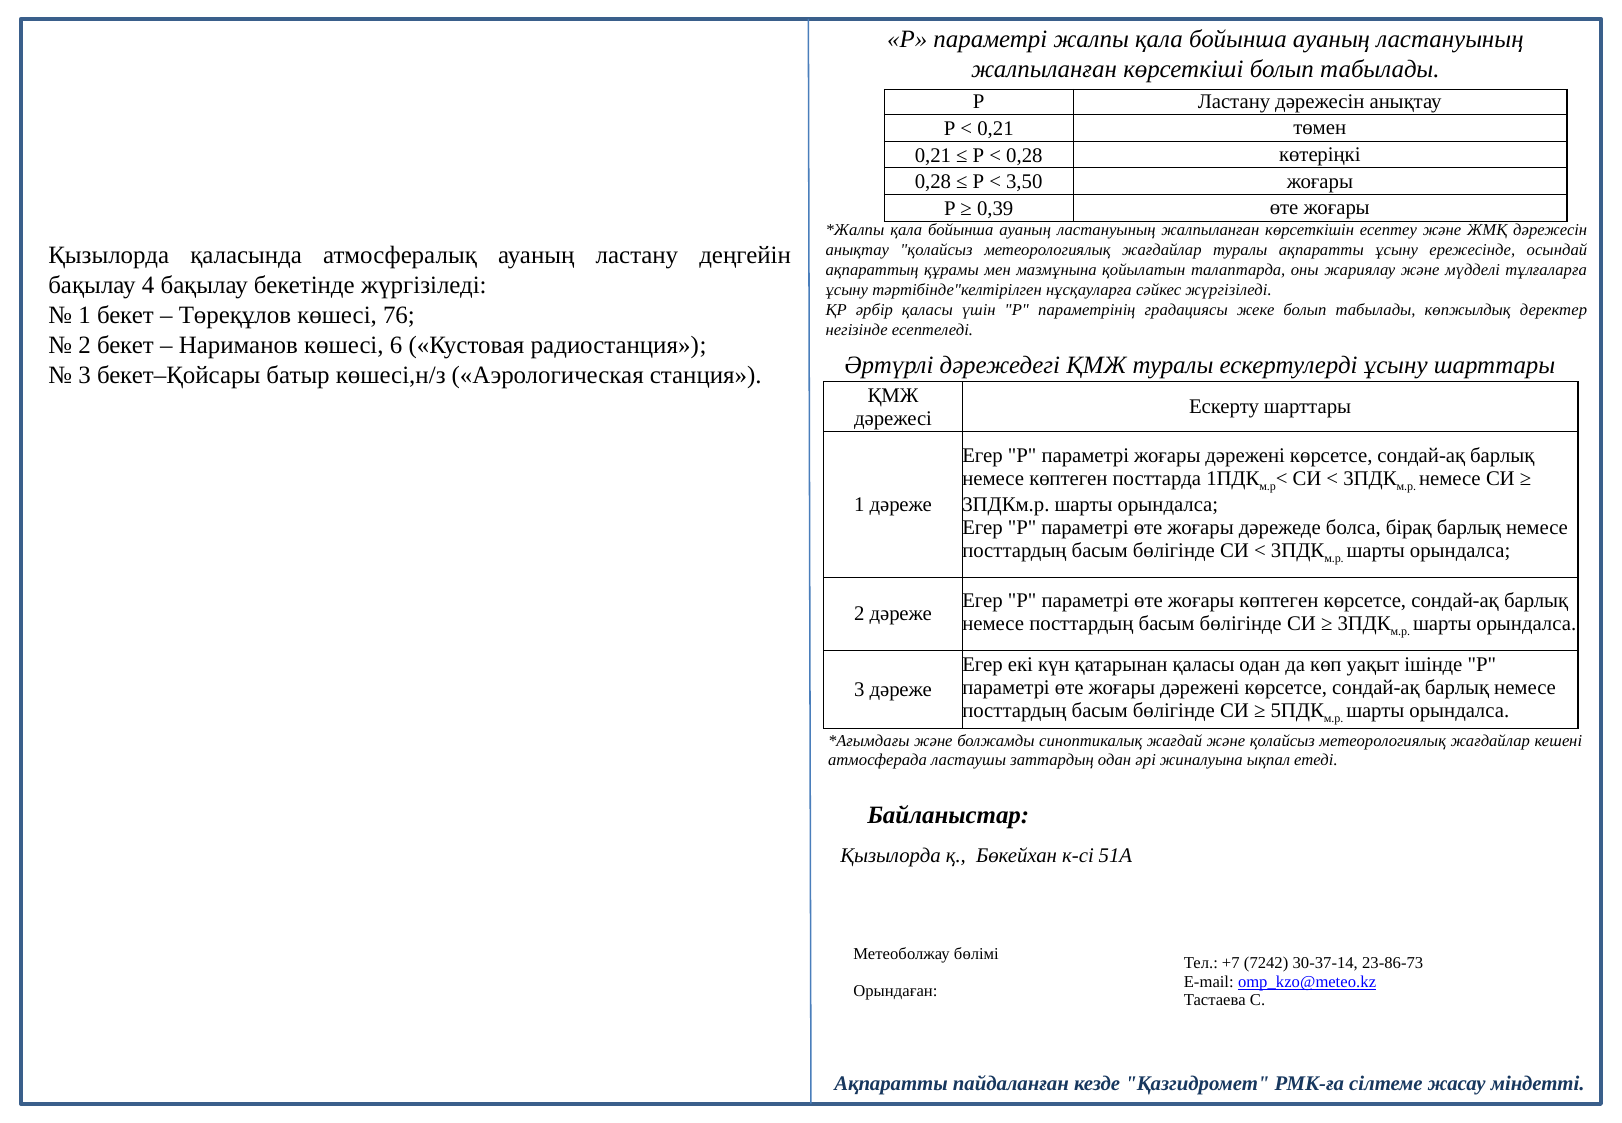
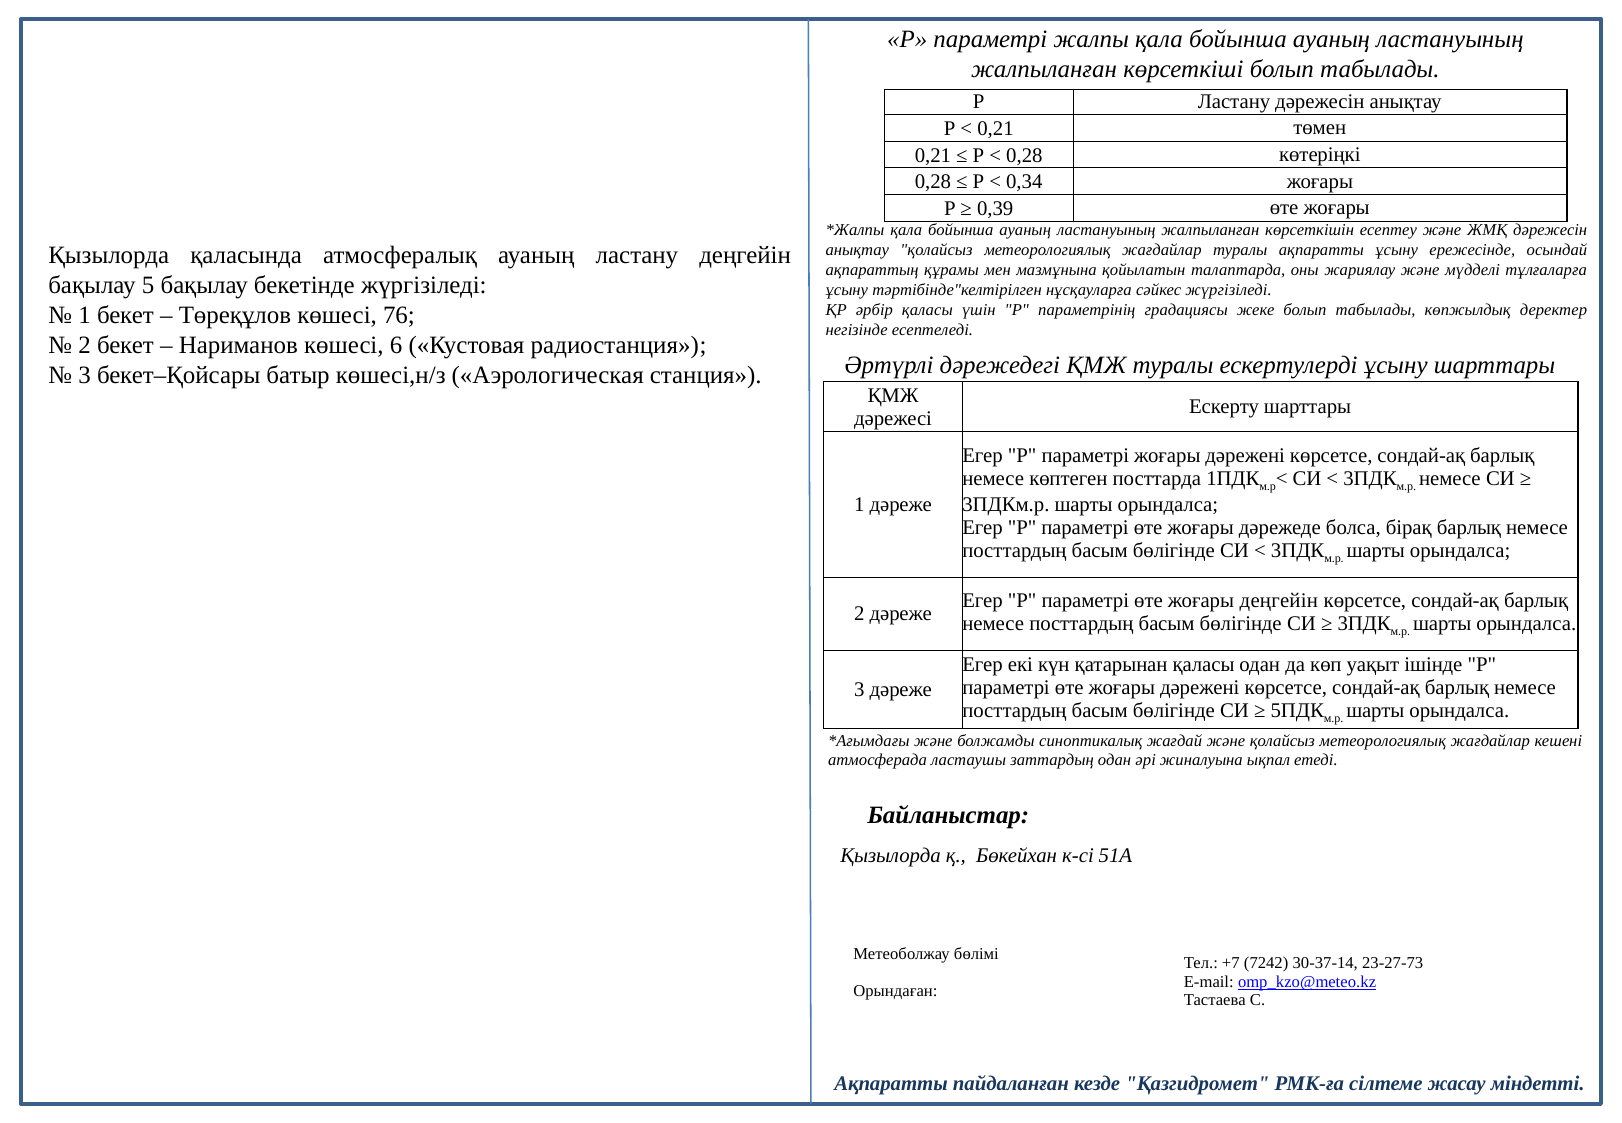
3,50: 3,50 -> 0,34 (1024, 182)
4: 4 -> 5 (148, 285)
жоғары көптеген: көптеген -> деңгейін (1279, 601)
23-86-73: 23-86-73 -> 23-27-73 (1393, 963)
